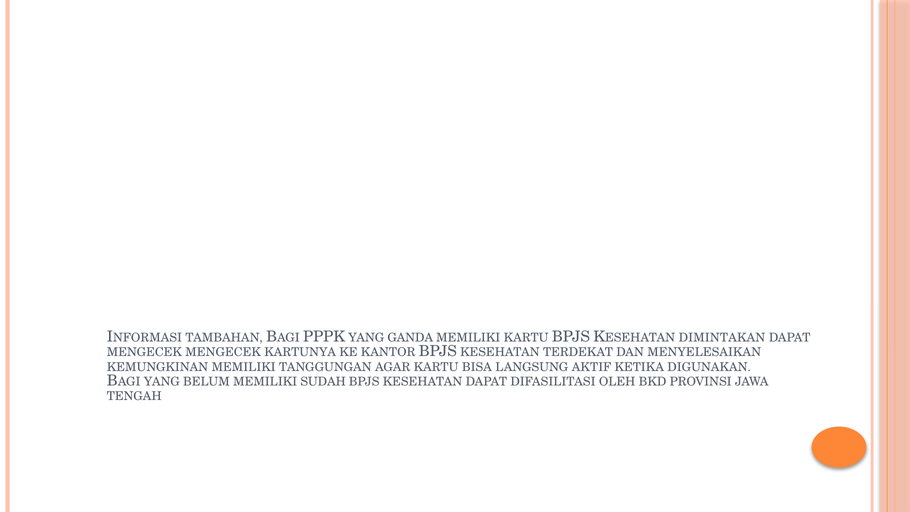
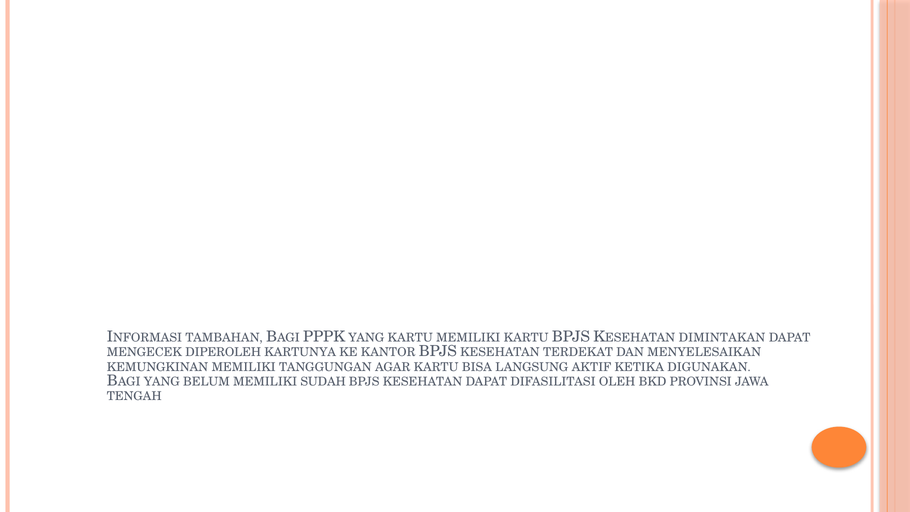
YANG GANDA: GANDA -> KARTU (410, 338)
MENGECEK MENGECEK: MENGECEK -> DIPEROLEH (223, 352)
